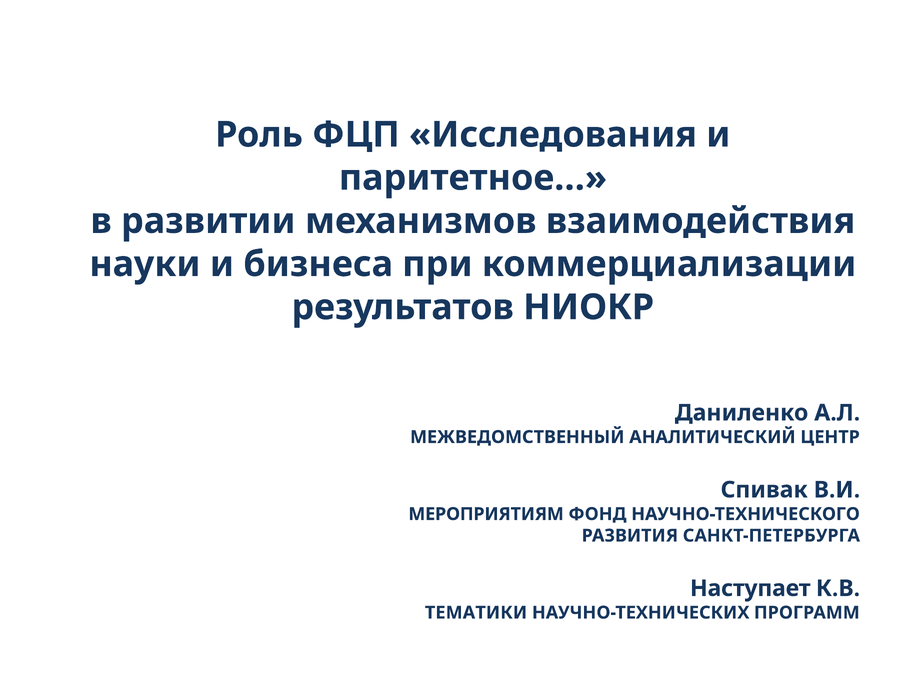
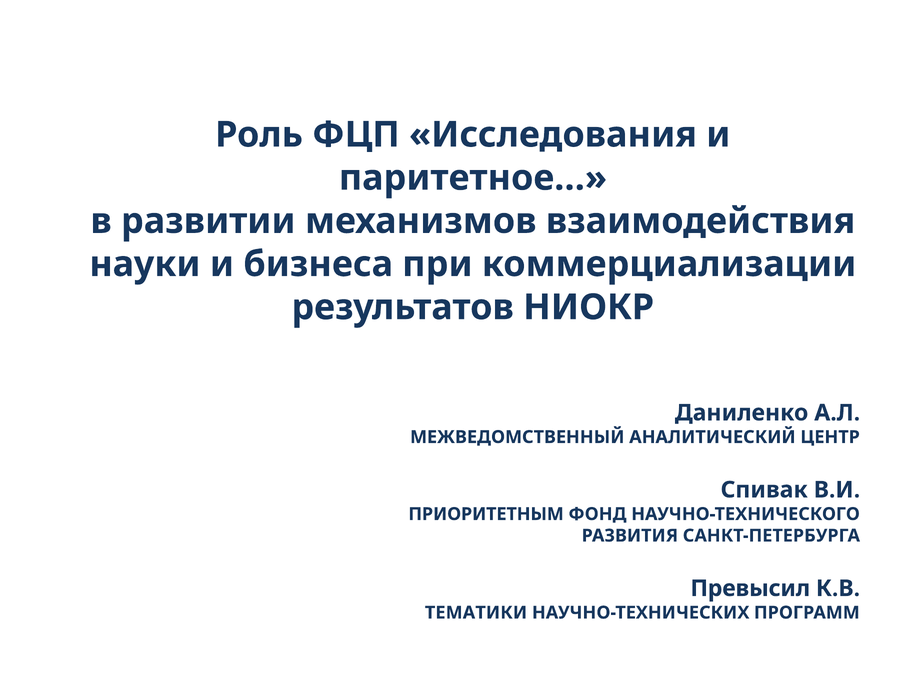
МЕРОПРИЯТИЯМ: МЕРОПРИЯТИЯМ -> ПРИОРИТЕТНЫМ (486, 514)
Наступает: Наступает -> Превысил (750, 588)
